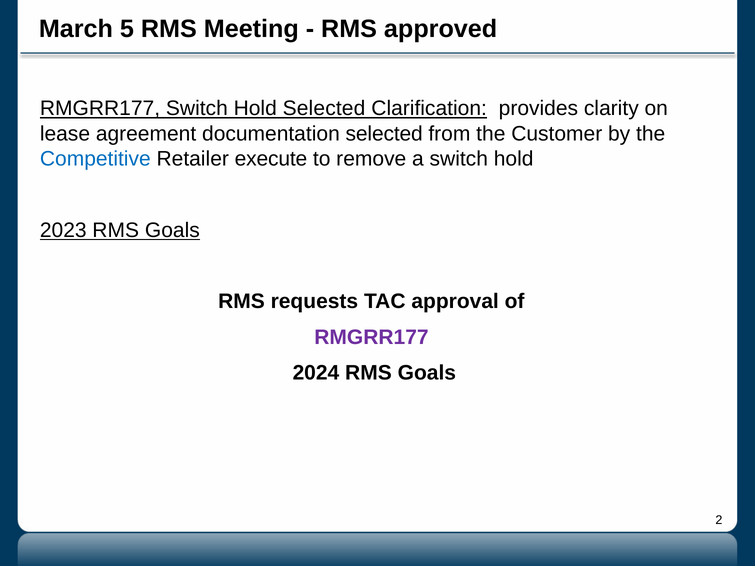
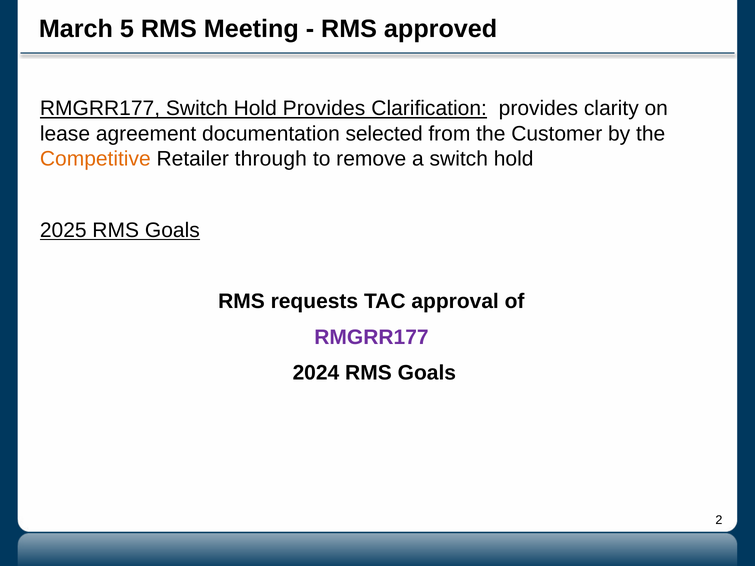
Hold Selected: Selected -> Provides (324, 109)
Competitive colour: blue -> orange (95, 159)
execute: execute -> through (271, 159)
2023: 2023 -> 2025 (63, 230)
